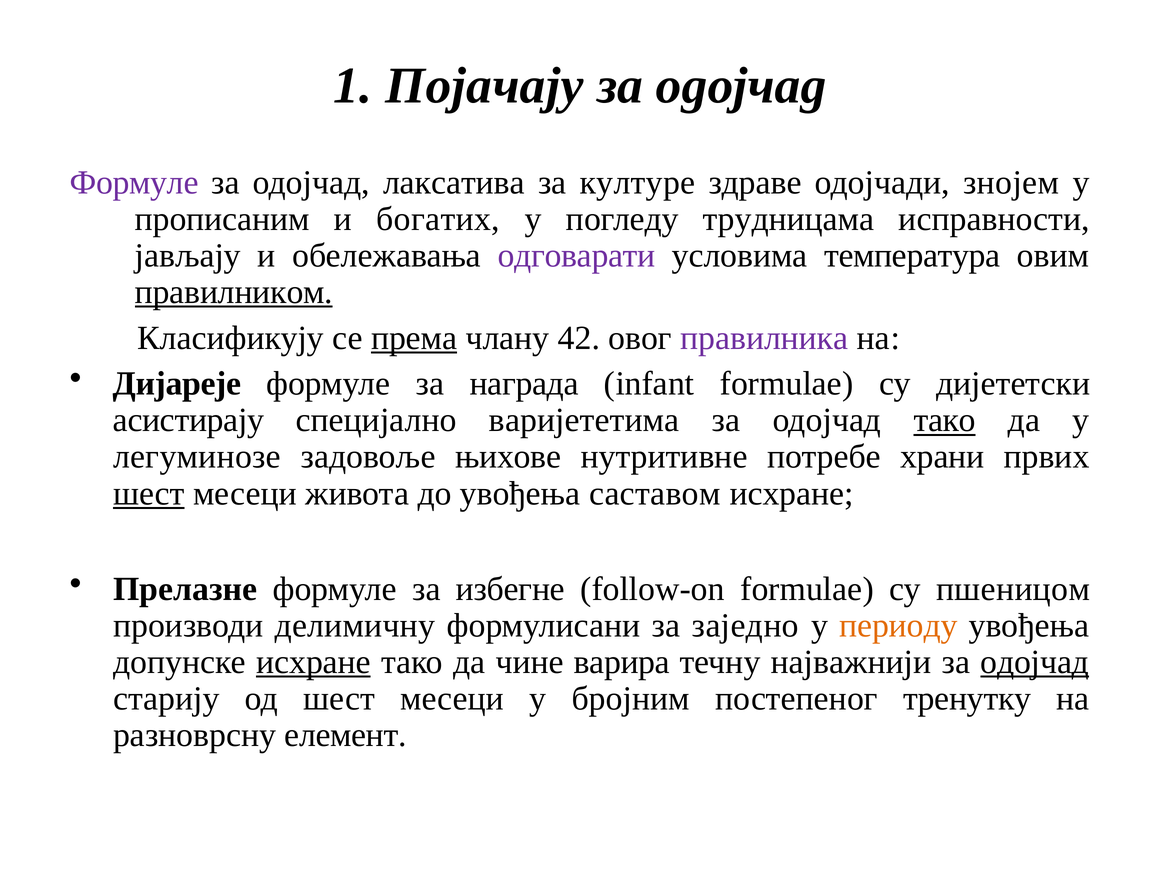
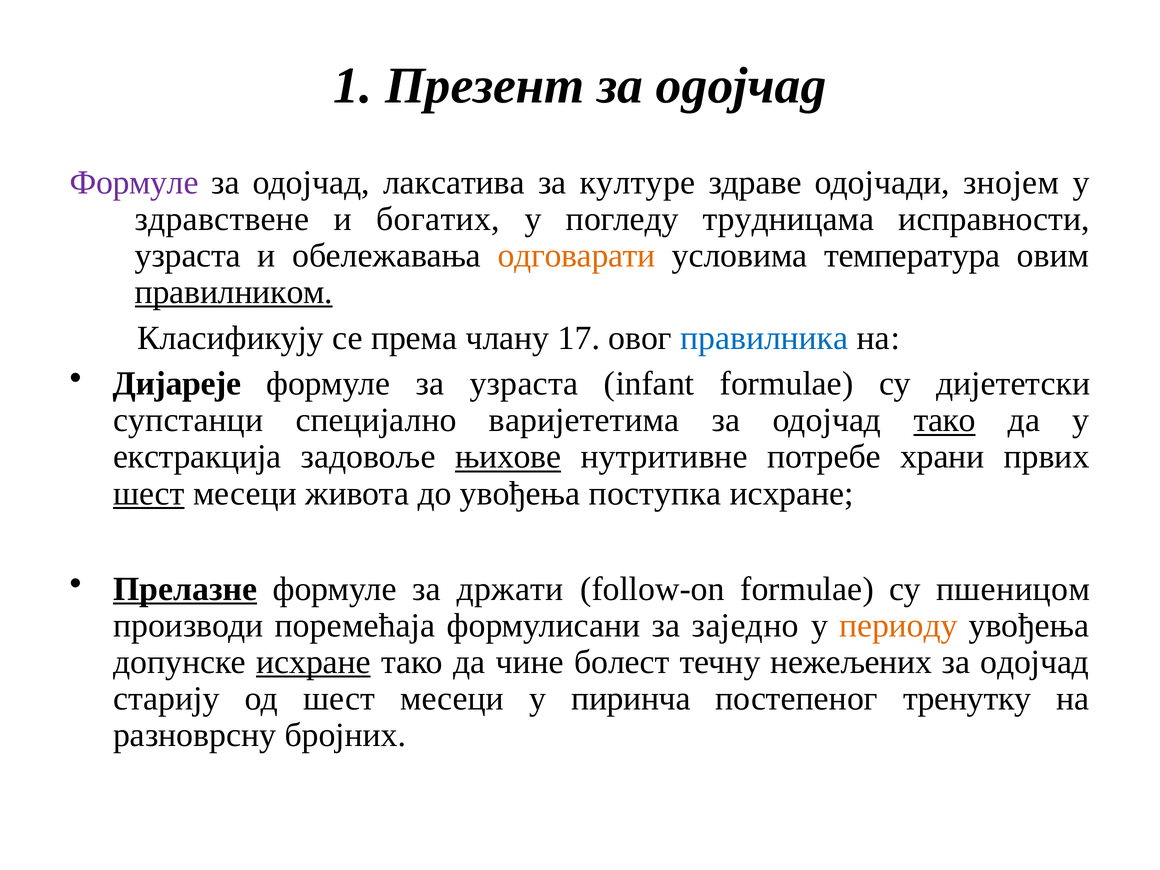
Појачају: Појачају -> Презент (485, 86)
прописаним: прописаним -> здравствене (222, 219)
јављају: јављају -> узраста (188, 256)
одговарати colour: purple -> orange (577, 256)
према underline: present -> none (414, 338)
42: 42 -> 17 (579, 338)
правилника colour: purple -> blue (764, 338)
за награда: награда -> узраста (524, 384)
асистирају: асистирају -> супстанци (188, 420)
легуминозе: легуминозе -> екстракција (197, 457)
њихове underline: none -> present (508, 457)
саставом: саставом -> поступка (655, 493)
Прелазне underline: none -> present (185, 589)
избегне: избегне -> држати (510, 589)
делимичну: делимичну -> поремећаја (355, 626)
варира: варира -> болест (622, 662)
најважнији: најважнији -> нежељених (851, 662)
одојчад underline: present -> none (1035, 662)
бројним: бројним -> пиринча (631, 699)
елемент: елемент -> бројних (345, 735)
